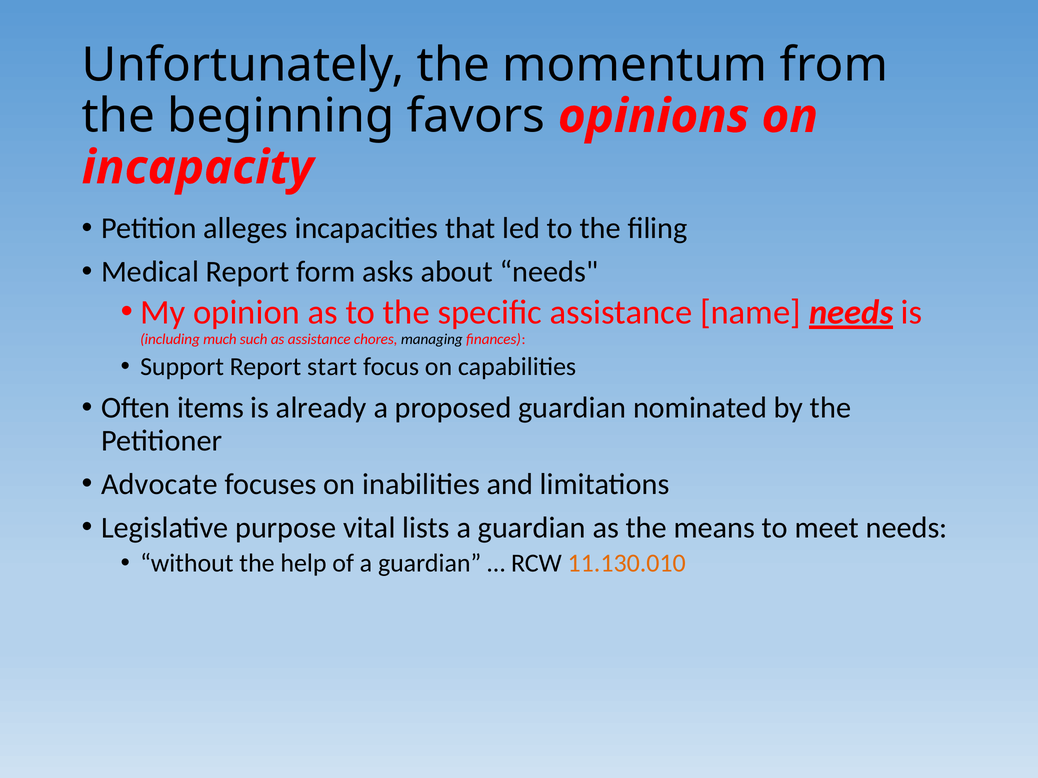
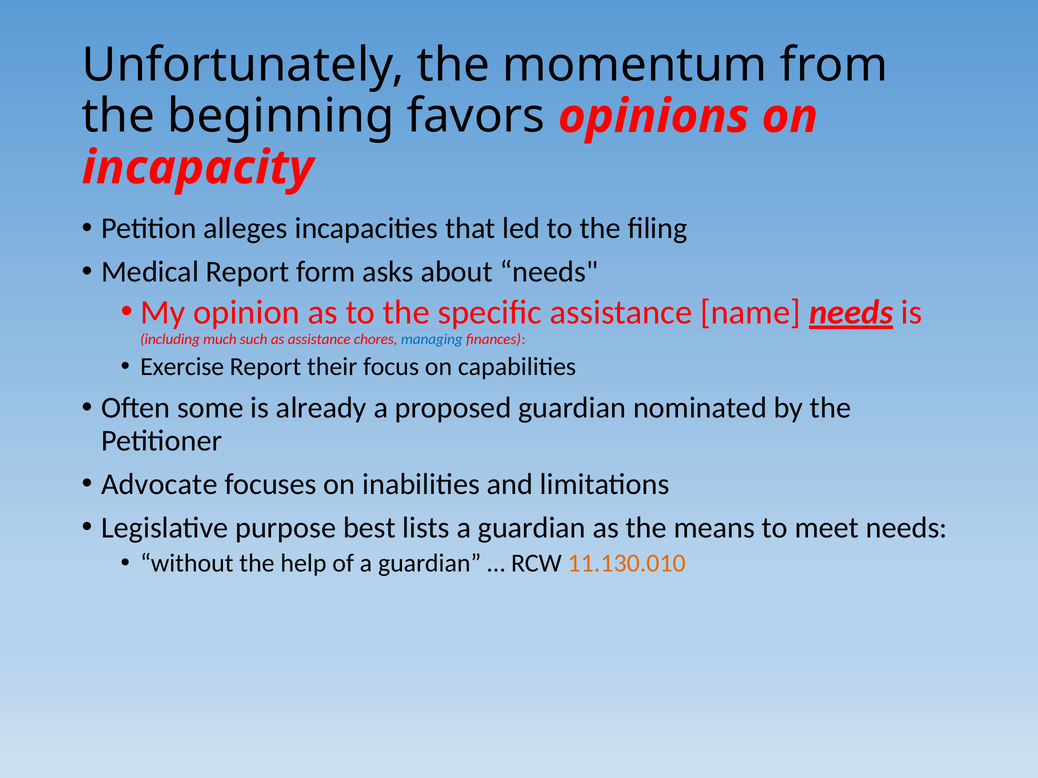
managing colour: black -> blue (432, 339)
Support: Support -> Exercise (182, 367)
start: start -> their (332, 367)
items: items -> some (210, 408)
vital: vital -> best (369, 528)
